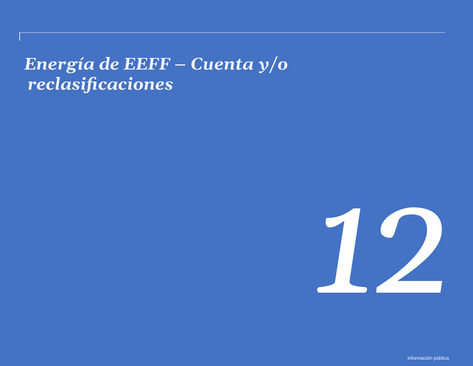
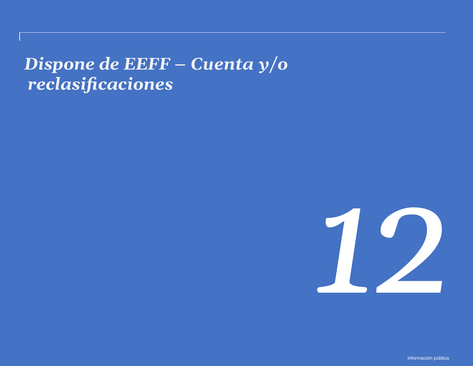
Energía: Energía -> Dispone (59, 64)
